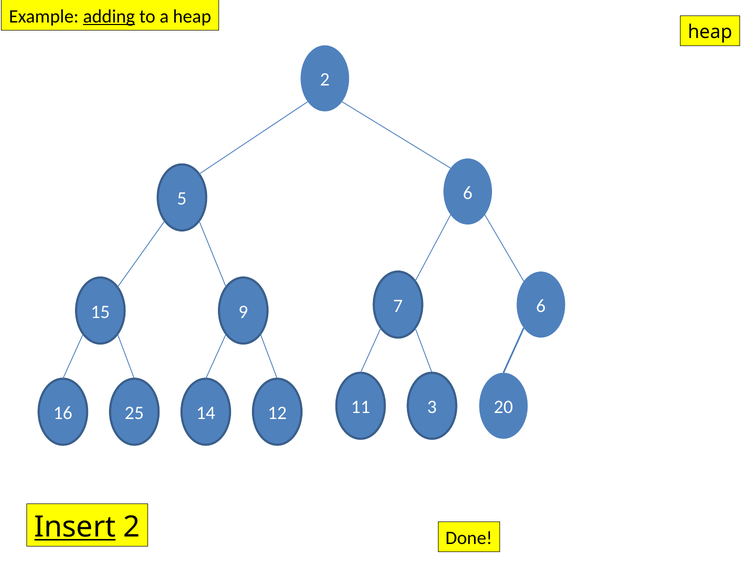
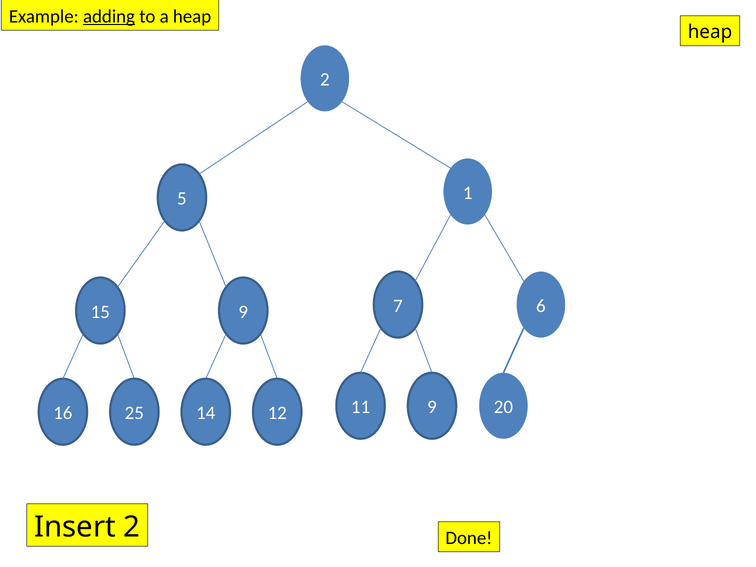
5 6: 6 -> 1 (468, 193)
11 3: 3 -> 9 (432, 407)
Insert underline: present -> none (75, 527)
